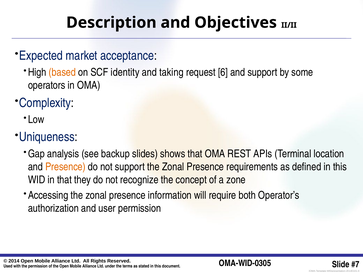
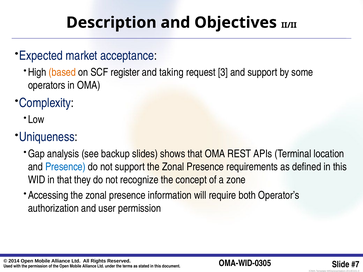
identity: identity -> register (125, 72)
6: 6 -> 3 (223, 72)
Presence colour: orange -> blue (65, 167)
